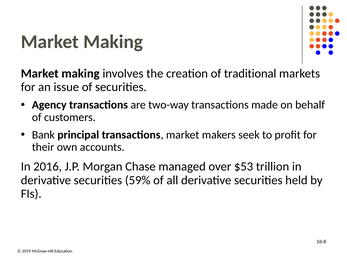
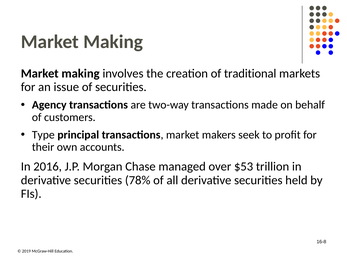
Bank: Bank -> Type (43, 135)
59%: 59% -> 78% (138, 180)
